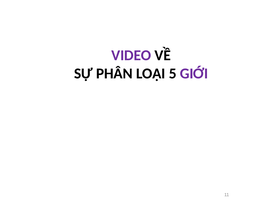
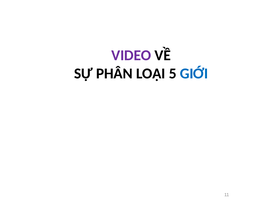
GIỚI colour: purple -> blue (194, 73)
